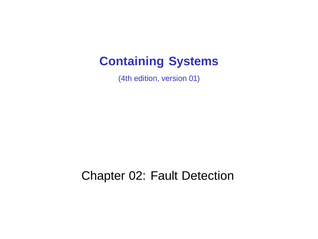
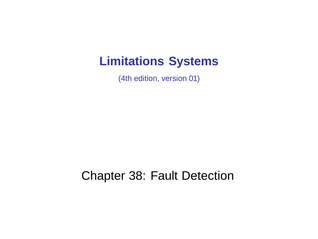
Containing: Containing -> Limitations (132, 61)
02: 02 -> 38 (137, 176)
